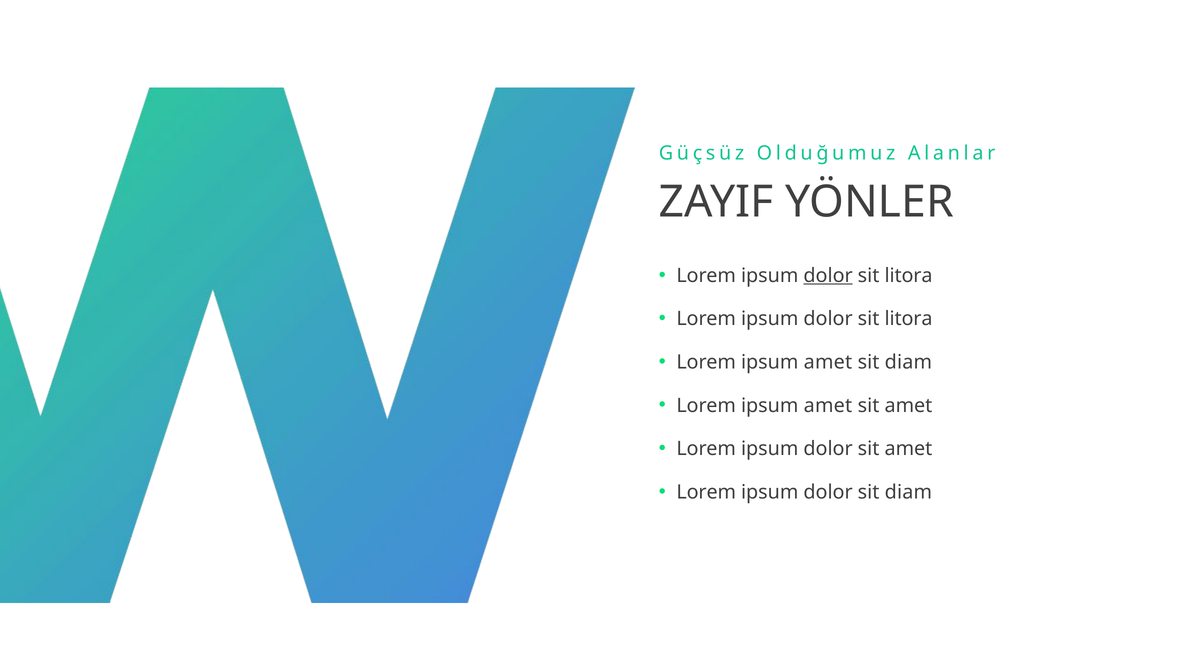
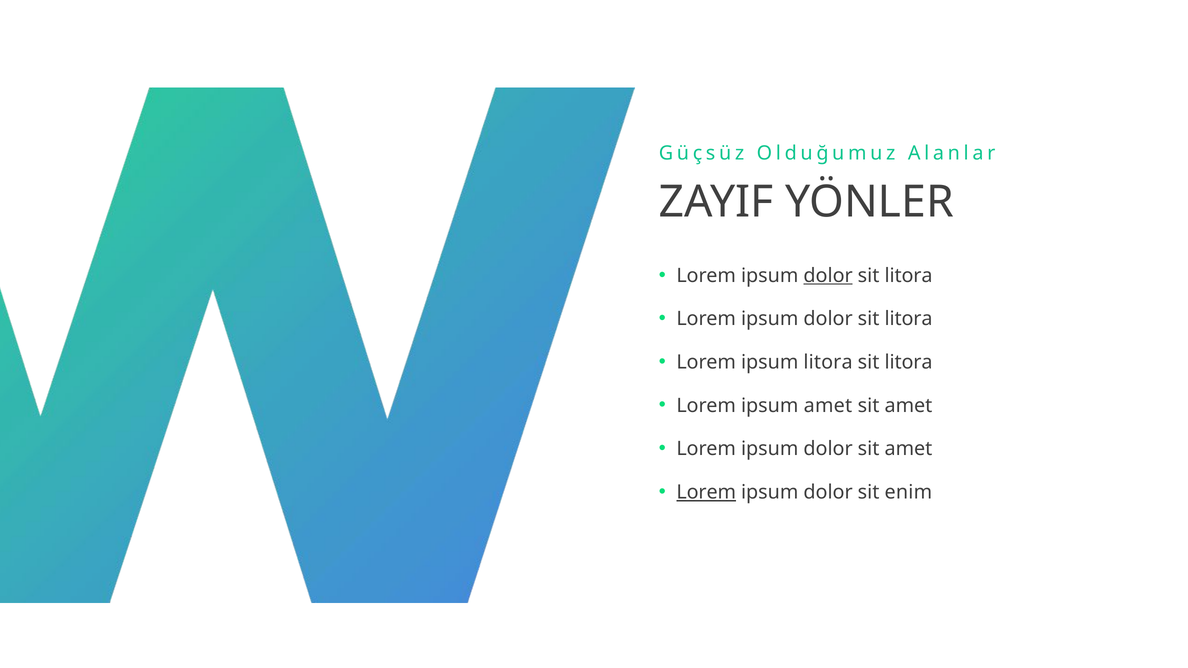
amet: amet -> litora (828, 362)
diam: diam -> litora (909, 362)
Lorem underline: none -> present (706, 492)
dolor sit diam: diam -> enim (908, 492)
